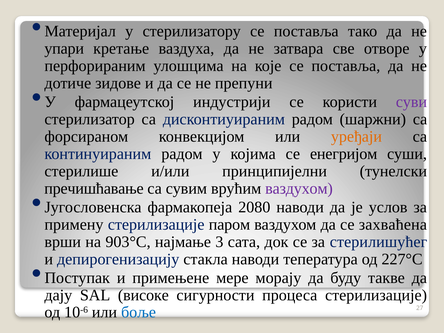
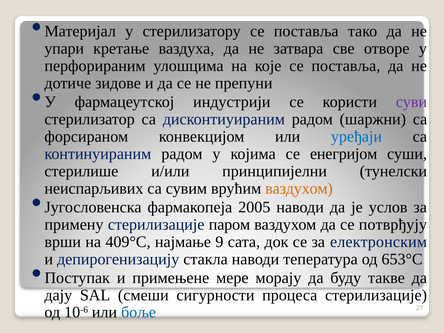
уређаји colour: orange -> blue (356, 137)
пречишћавање: пречишћавање -> неиспарљивих (94, 188)
ваздухом colour: purple -> orange (299, 188)
2080: 2080 -> 2005 (254, 207)
захваћена: захваћена -> потврђују (393, 224)
903°С: 903°С -> 409°С (128, 242)
3: 3 -> 9 (219, 242)
стерилишућег: стерилишућег -> електронским (379, 242)
227°С: 227°С -> 653°С (402, 259)
високе: високе -> смеши (143, 295)
